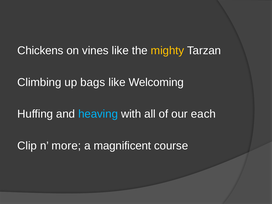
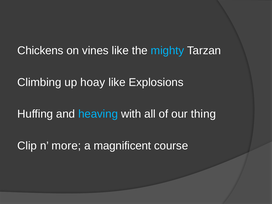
mighty colour: yellow -> light blue (167, 51)
bags: bags -> hoay (93, 82)
Welcoming: Welcoming -> Explosions (156, 82)
each: each -> thing (203, 114)
